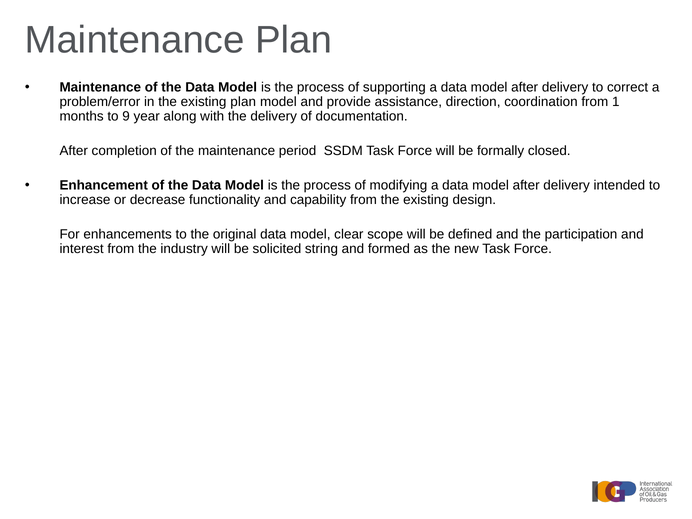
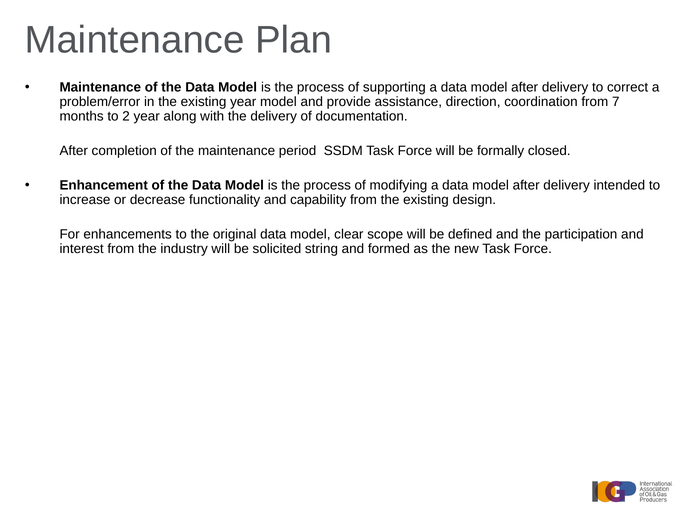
existing plan: plan -> year (243, 102)
1: 1 -> 7 (616, 102)
9: 9 -> 2 (126, 116)
